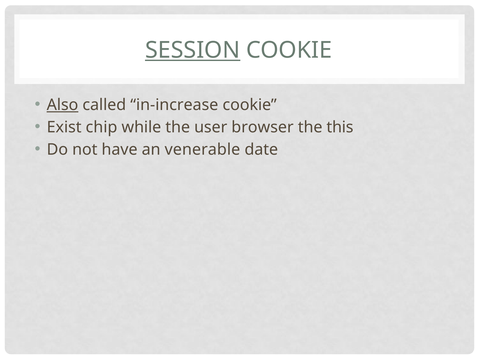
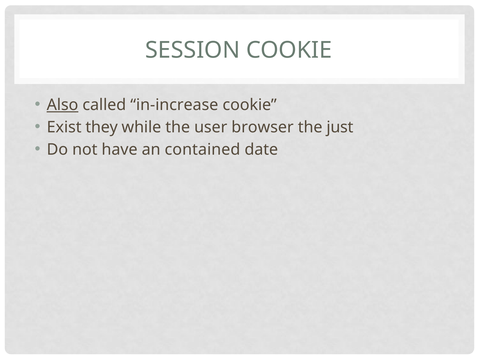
SESSION underline: present -> none (193, 50)
chip: chip -> they (102, 127)
this: this -> just (340, 127)
venerable: venerable -> contained (202, 150)
